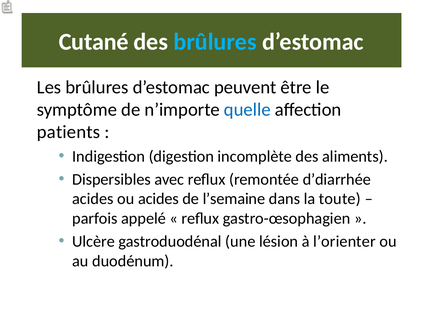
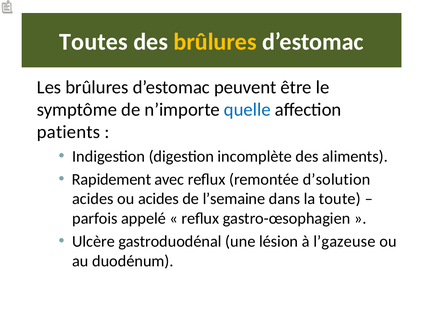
Cutané: Cutané -> Toutes (93, 42)
brûlures colour: light blue -> yellow (215, 42)
Dispersibles: Dispersibles -> Rapidement (112, 179)
d’diarrhée: d’diarrhée -> d’solution (337, 179)
l’orienter: l’orienter -> l’gazeuse (344, 241)
